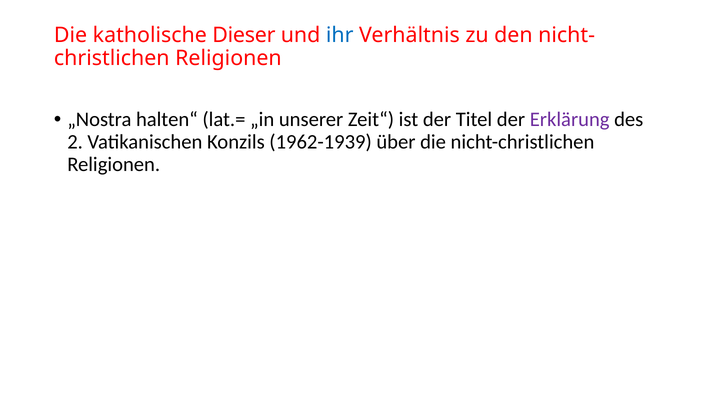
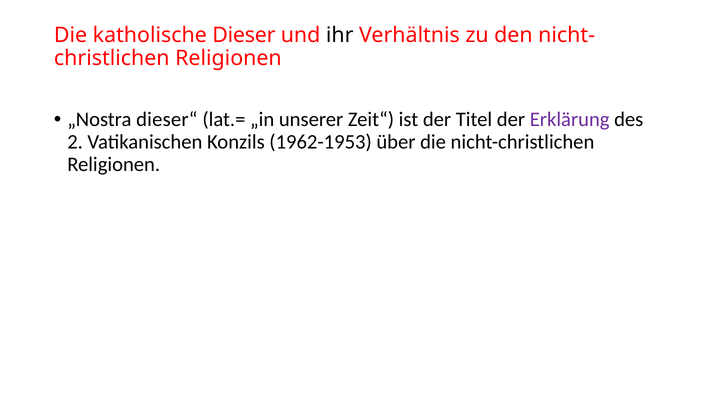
ihr colour: blue -> black (340, 35)
halten“: halten“ -> dieser“ (167, 120)
1962-1939: 1962-1939 -> 1962-1953 (321, 142)
